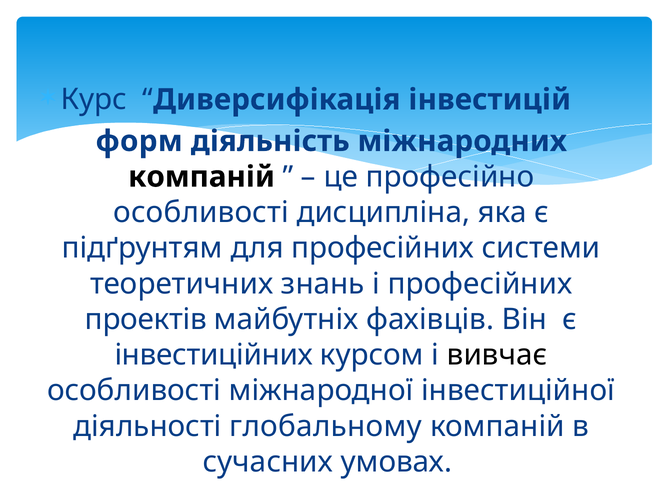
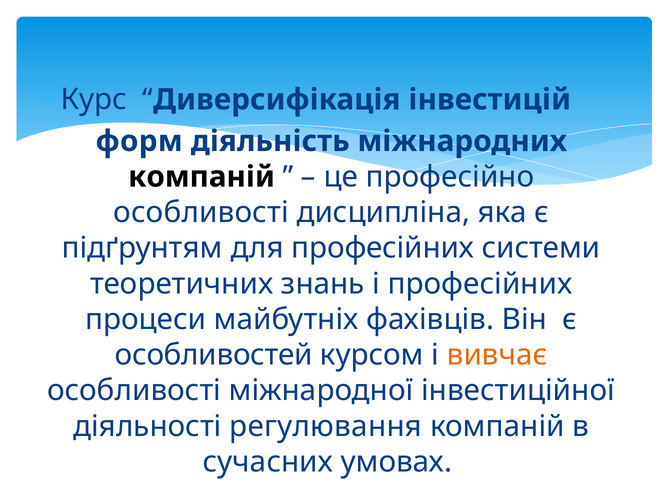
проектів: проектів -> процеси (146, 319)
інвестиційних: інвестиційних -> особливостей (214, 355)
вивчає colour: black -> orange (497, 355)
глобальному: глобальному -> регулювання (326, 426)
